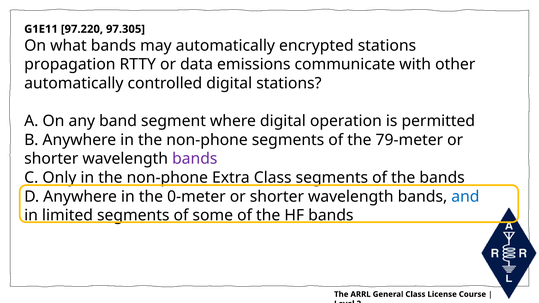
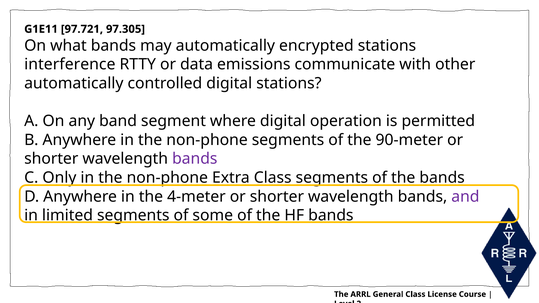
97.220: 97.220 -> 97.721 (82, 29)
propagation: propagation -> interference (70, 64)
79-meter: 79-meter -> 90-meter (409, 140)
0-meter: 0-meter -> 4-meter (196, 197)
and colour: blue -> purple (465, 197)
